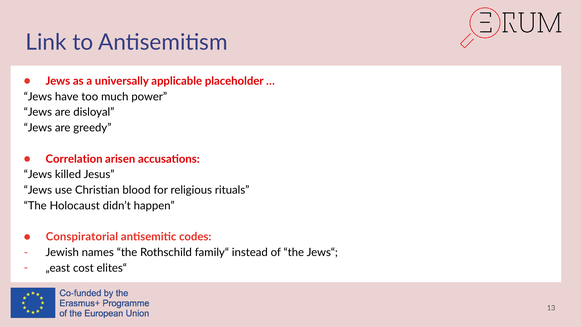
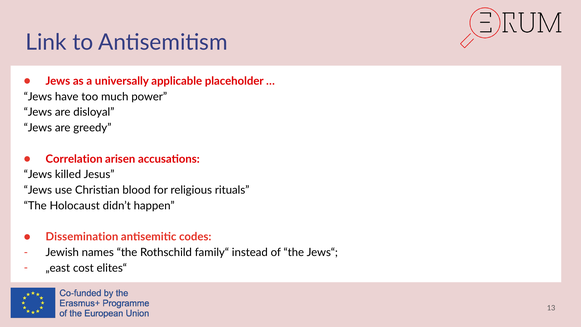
Conspiratorial: Conspiratorial -> Dissemination (82, 237)
